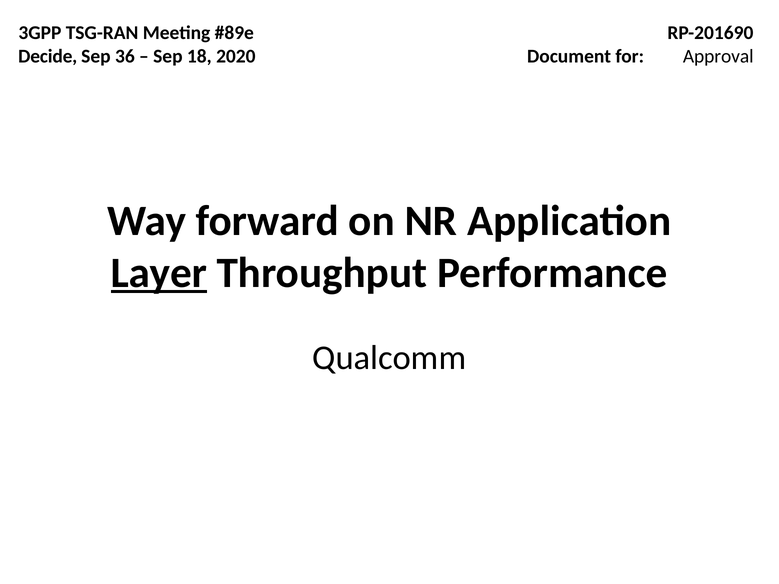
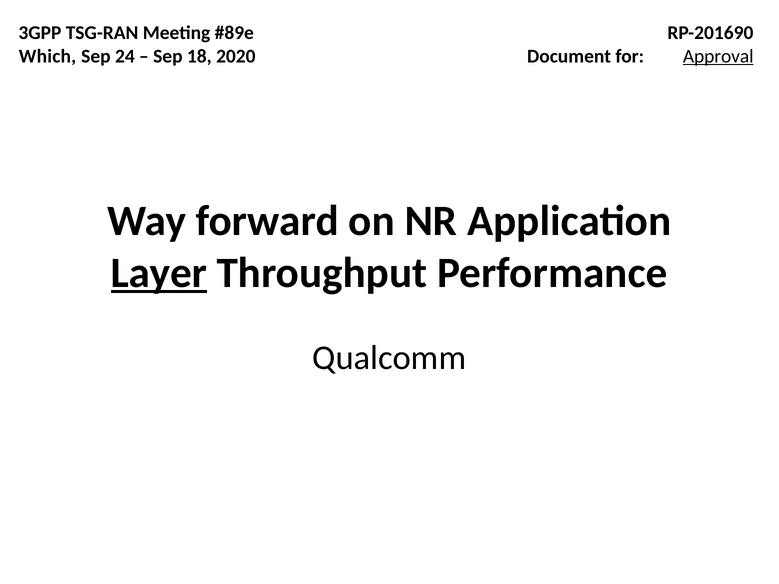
Decide: Decide -> Which (48, 56)
36: 36 -> 24 (125, 56)
Approval underline: none -> present (718, 56)
